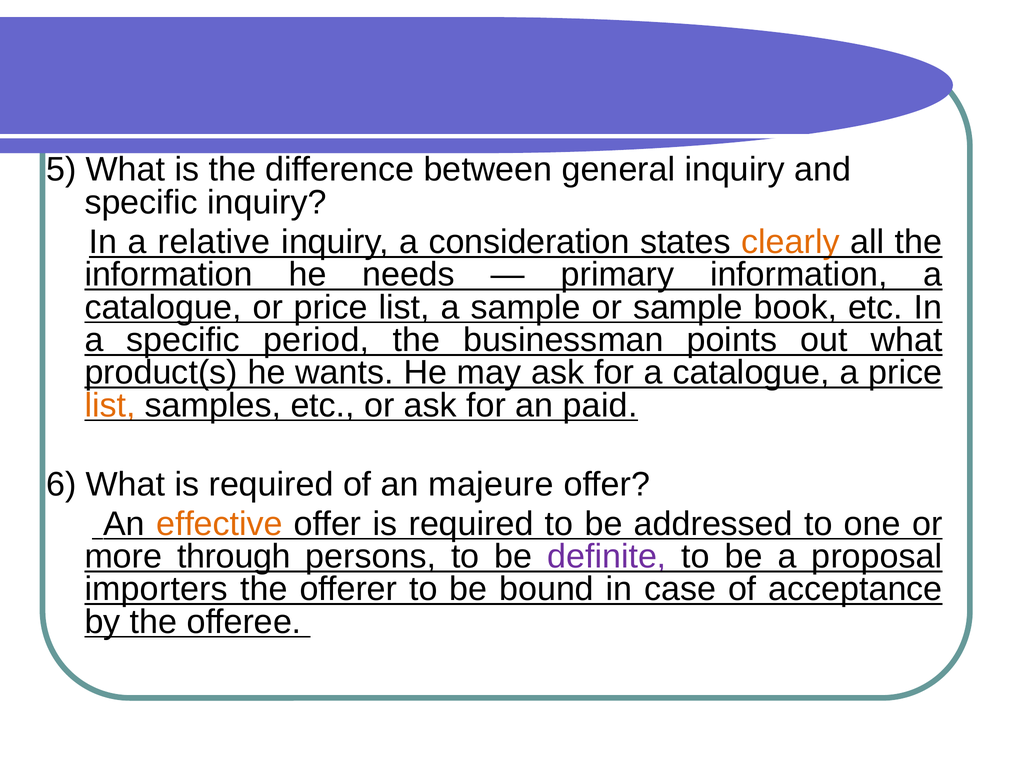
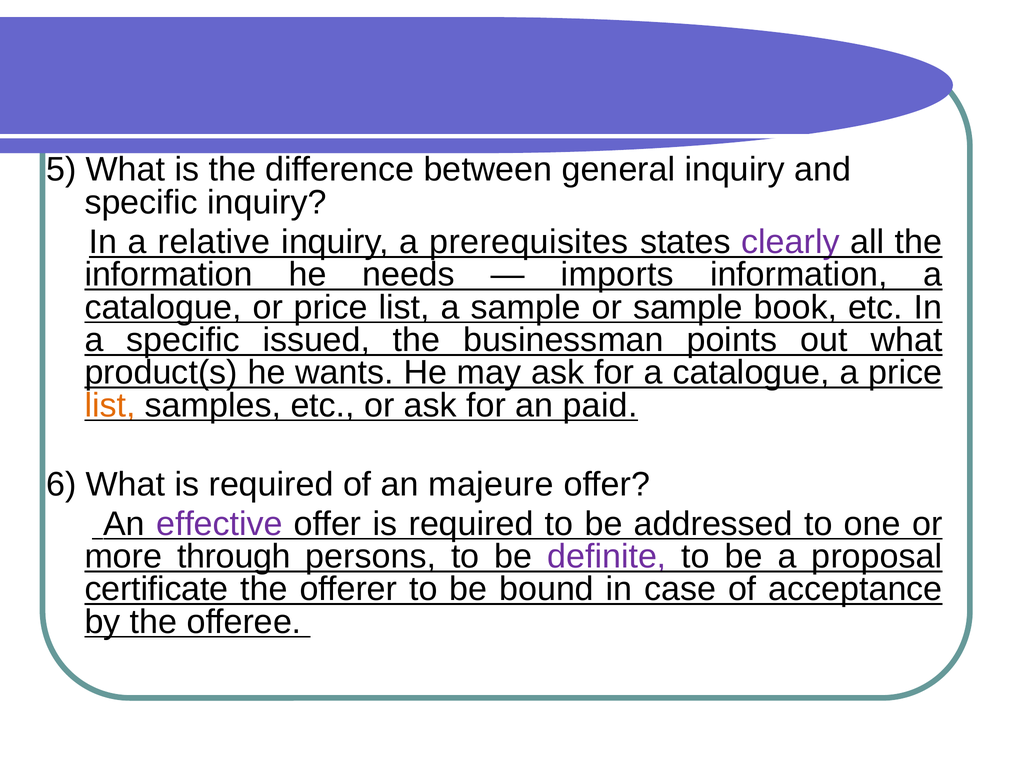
consideration: consideration -> prerequisites (529, 242)
clearly colour: orange -> purple (791, 242)
primary: primary -> imports (617, 275)
period: period -> issued (316, 340)
effective colour: orange -> purple (219, 524)
importers: importers -> certificate (156, 589)
